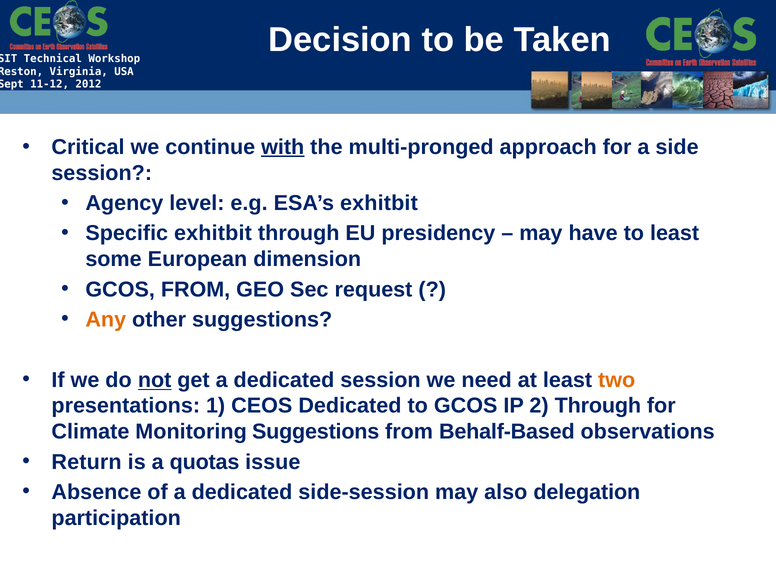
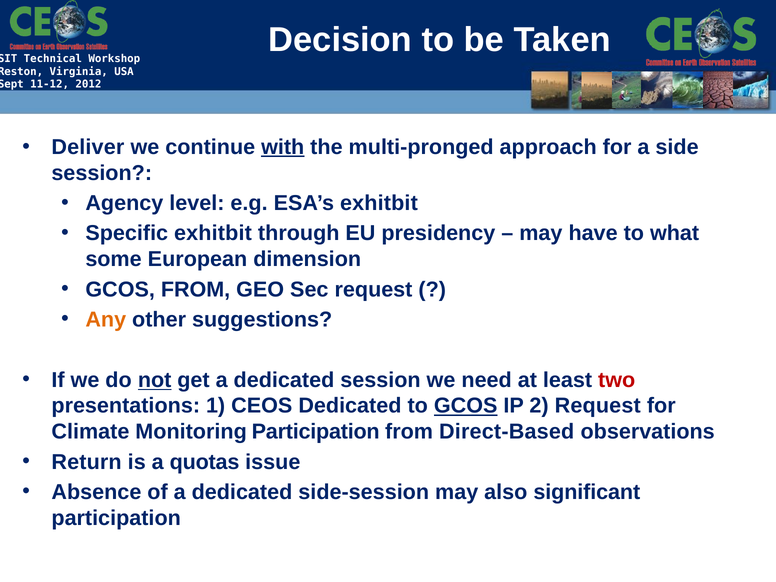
Critical: Critical -> Deliver (88, 147)
to least: least -> what (675, 233)
two colour: orange -> red (617, 380)
GCOS underline: none -> present (466, 406)
2 Through: Through -> Request (598, 406)
Monitoring Suggestions: Suggestions -> Participation (316, 432)
Behalf-Based: Behalf-Based -> Direct-Based (507, 432)
delegation: delegation -> significant (587, 492)
